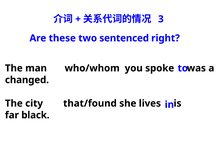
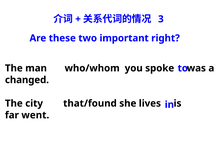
sentenced: sentenced -> important (124, 38)
black: black -> went (35, 115)
